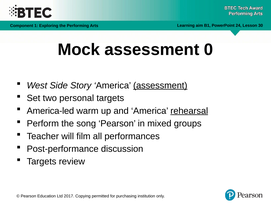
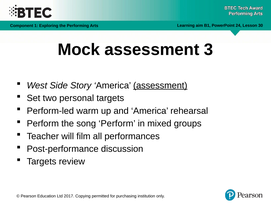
0: 0 -> 3 (209, 49)
America-led: America-led -> Perform-led (50, 110)
rehearsal underline: present -> none (189, 110)
song Pearson: Pearson -> Perform (117, 123)
